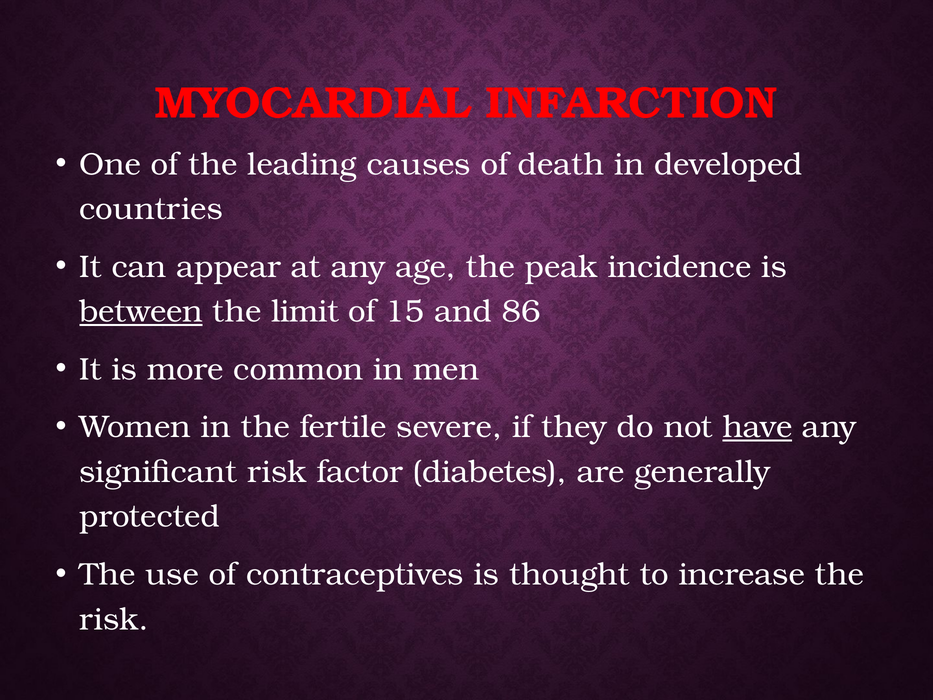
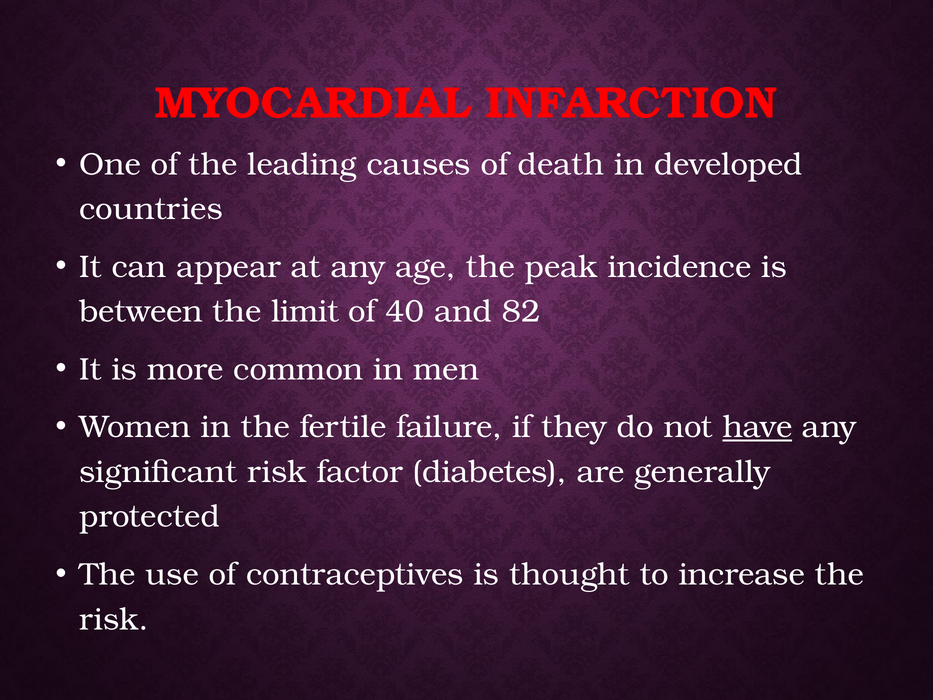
between underline: present -> none (141, 311)
15: 15 -> 40 (405, 311)
86: 86 -> 82 (521, 311)
severe: severe -> failure (449, 427)
